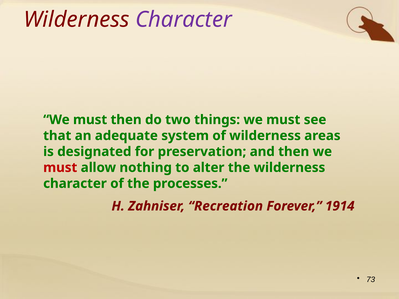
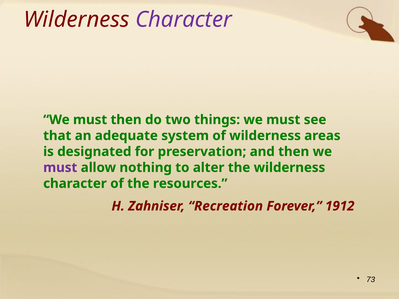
must colour: red -> purple (60, 168)
processes: processes -> resources (190, 184)
1914: 1914 -> 1912 (340, 206)
